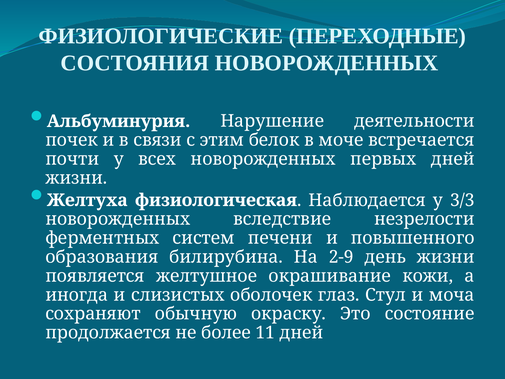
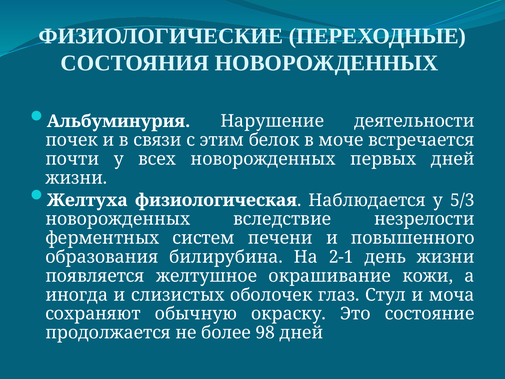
3/3: 3/3 -> 5/3 (462, 200)
2-9: 2-9 -> 2-1 (341, 257)
11: 11 -> 98 (265, 333)
